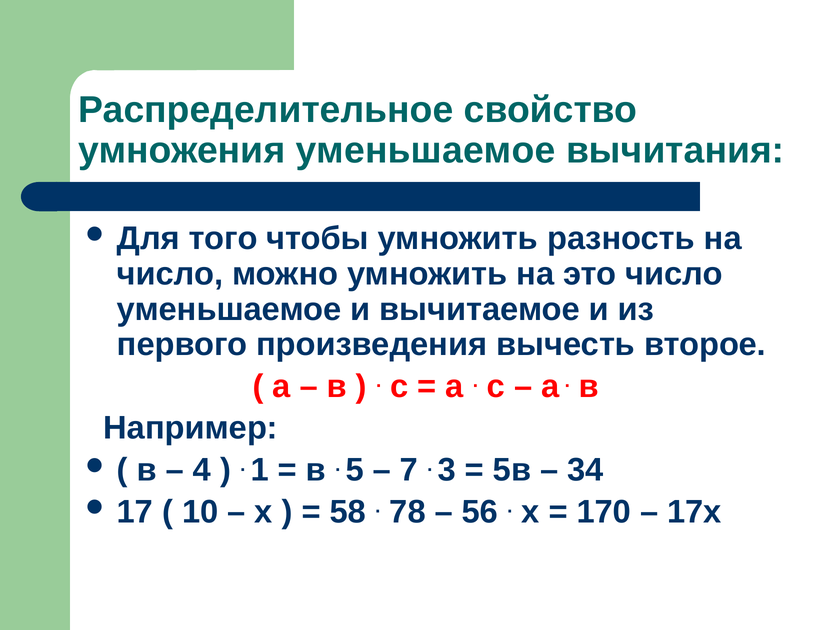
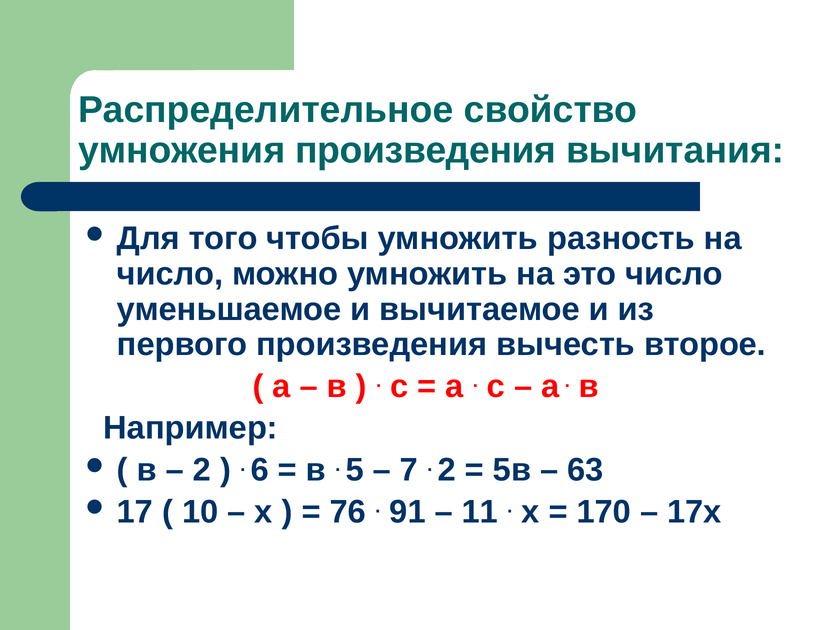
умножения уменьшаемое: уменьшаемое -> произведения (426, 150)
4: 4 -> 2 (202, 470)
1: 1 -> 6 (260, 470)
3: 3 -> 2 (447, 470)
34: 34 -> 63 (585, 470)
58: 58 -> 76 (348, 512)
78: 78 -> 91 (408, 512)
56: 56 -> 11 (480, 512)
